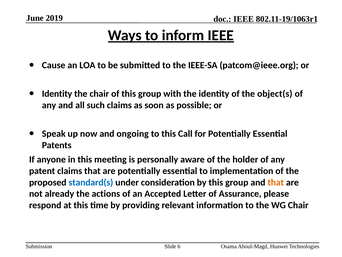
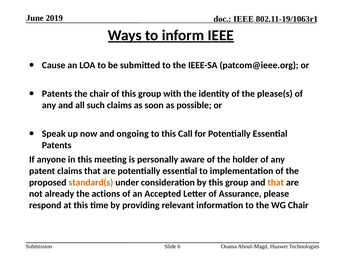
Identity: Identity -> Patents (57, 94)
object(s: object(s -> please(s (275, 94)
standard(s colour: blue -> orange (91, 182)
